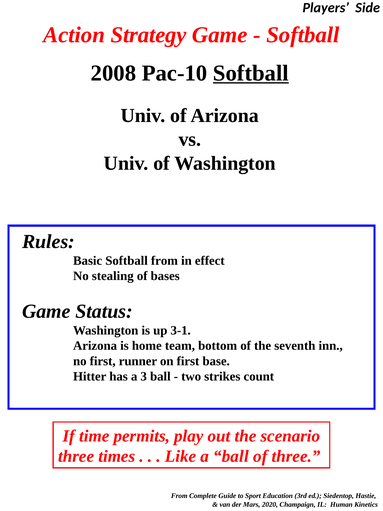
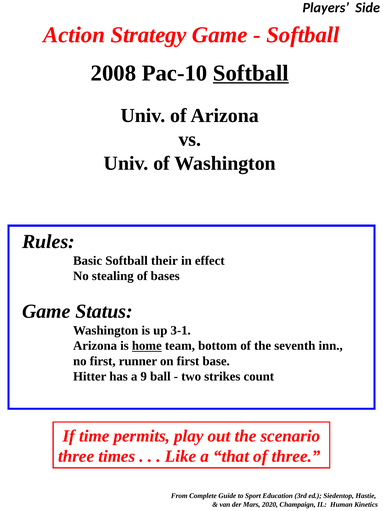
Basic Softball from: from -> their (164, 260)
home underline: none -> present (147, 346)
3: 3 -> 9 (144, 376)
a ball: ball -> that (231, 456)
